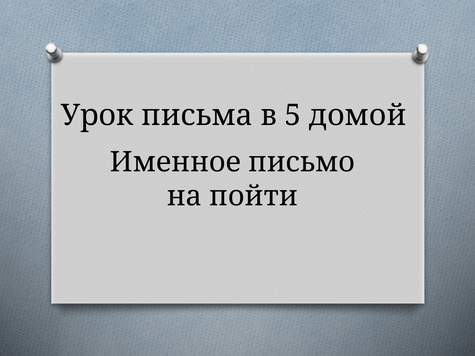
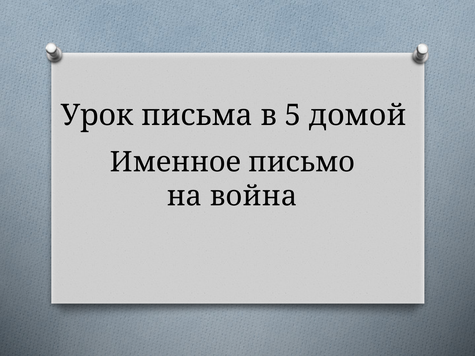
пойти: пойти -> война (254, 196)
